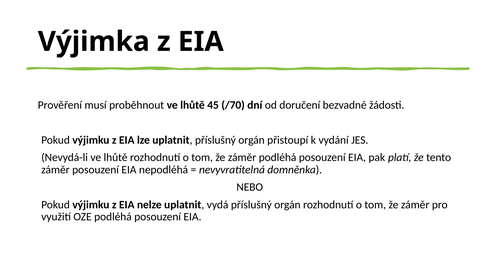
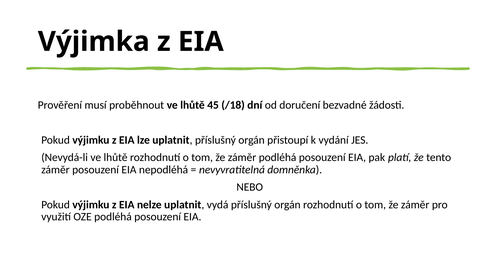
/70: /70 -> /18 (233, 105)
